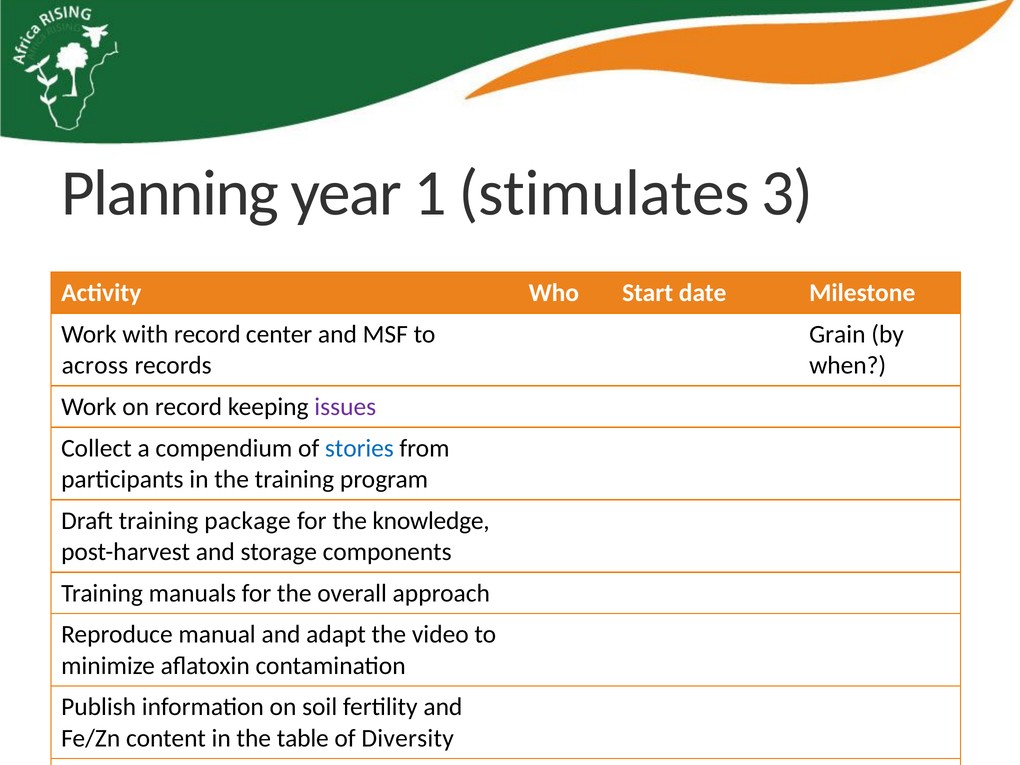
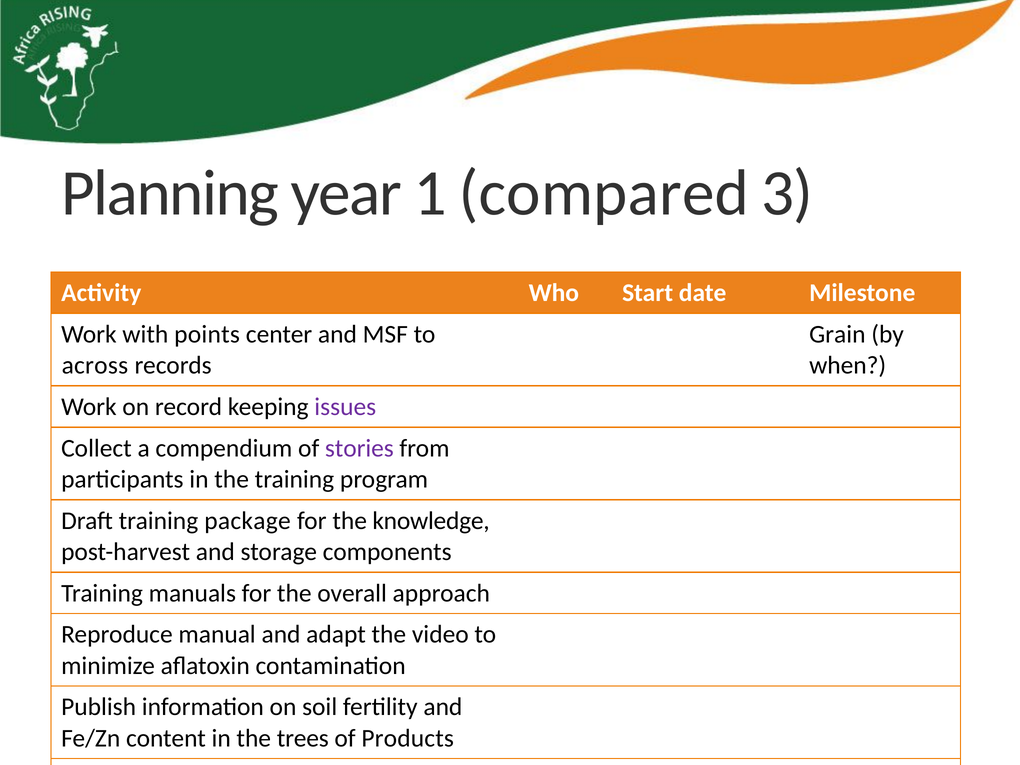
stimulates: stimulates -> compared (604, 193)
with record: record -> points (207, 334)
stories colour: blue -> purple (359, 448)
table: table -> trees (303, 738)
Diversity: Diversity -> Products (408, 738)
